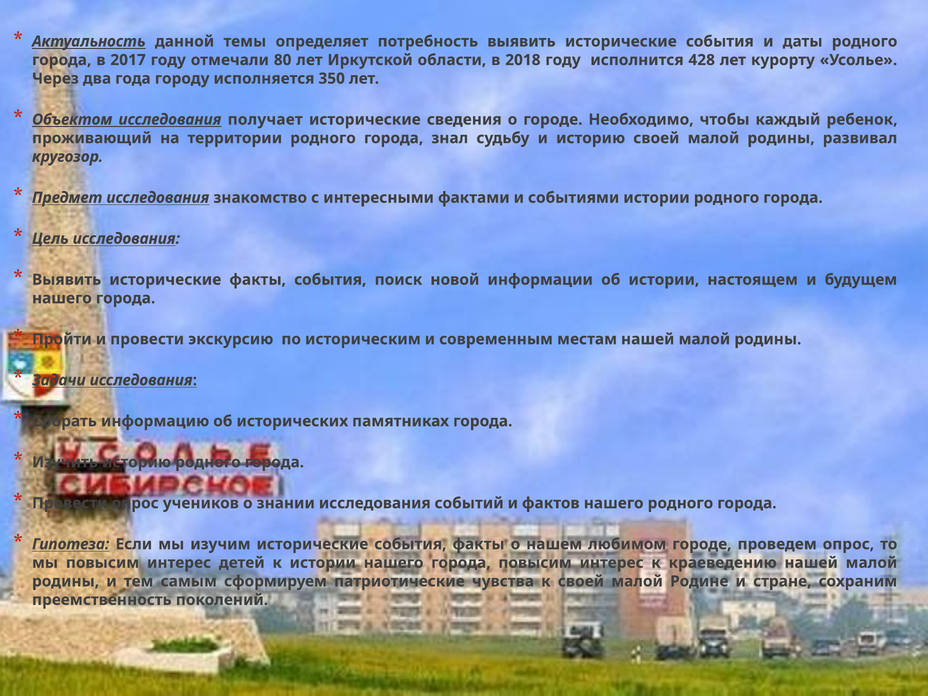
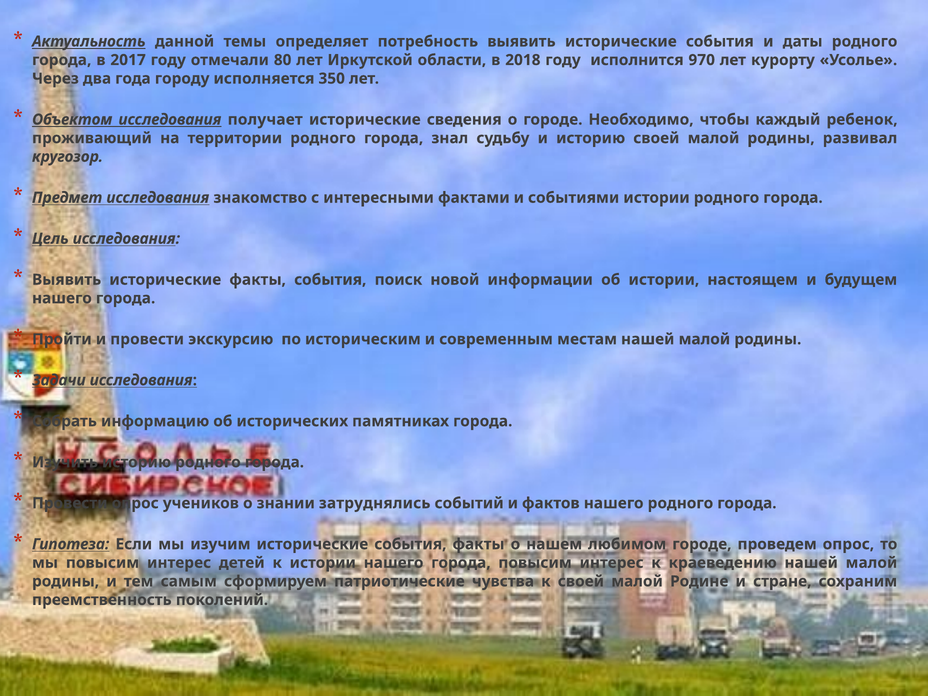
428: 428 -> 970 (702, 60)
знании исследования: исследования -> затруднялись (375, 503)
